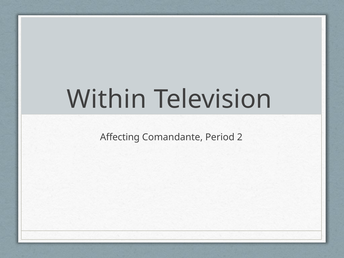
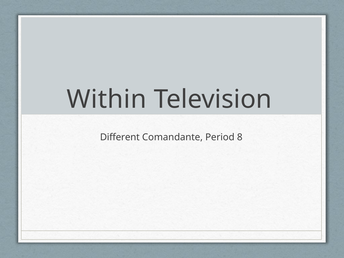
Affecting: Affecting -> Different (120, 137)
2: 2 -> 8 (240, 137)
